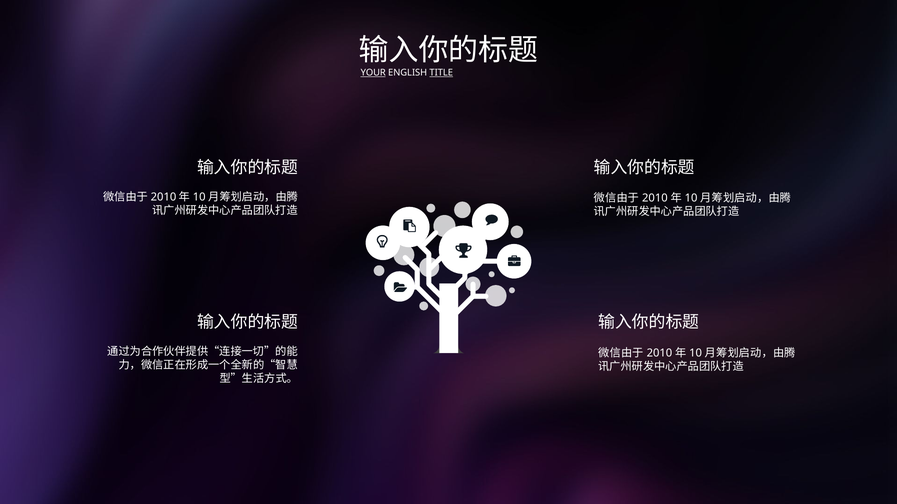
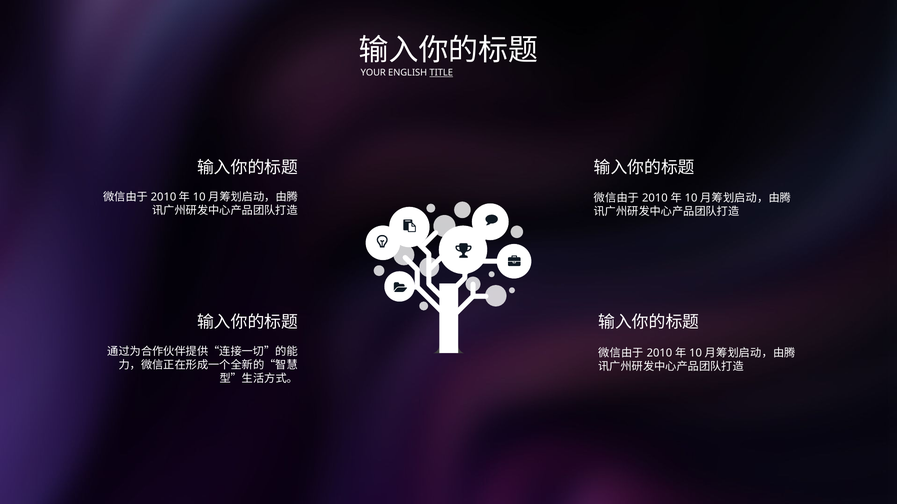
YOUR underline: present -> none (373, 73)
